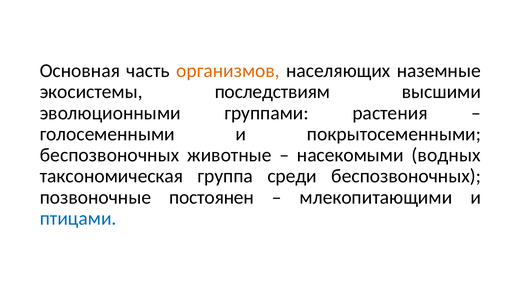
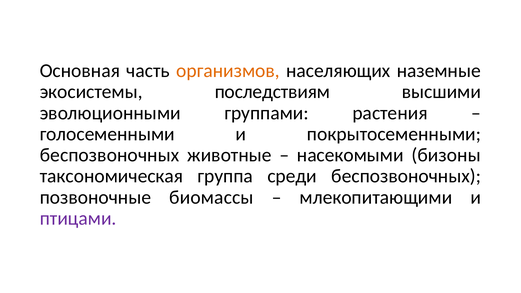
водных: водных -> бизоны (446, 155)
постоянен: постоянен -> биомассы (211, 197)
птицами colour: blue -> purple (78, 218)
